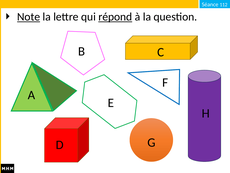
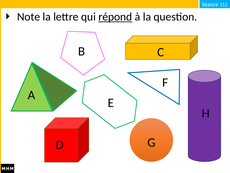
Note underline: present -> none (29, 17)
